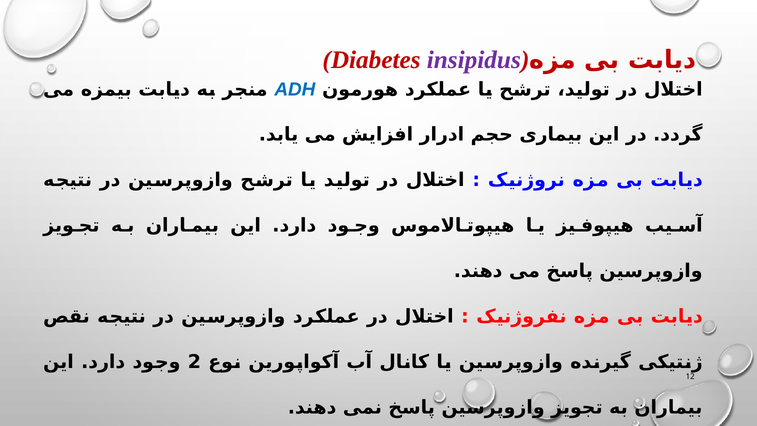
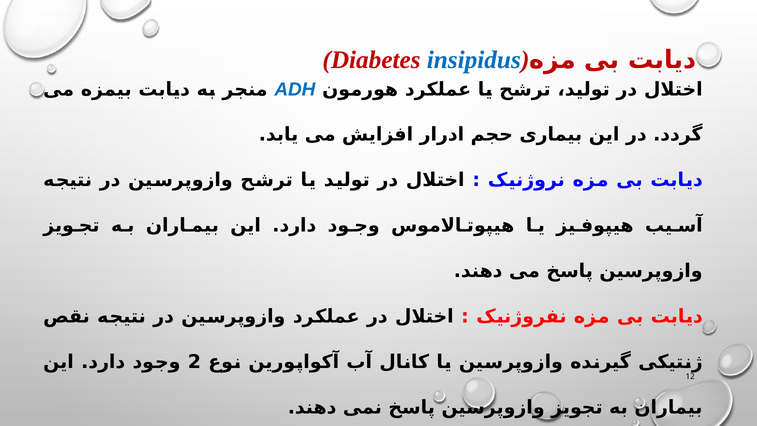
insipidus colour: purple -> blue (474, 60)
